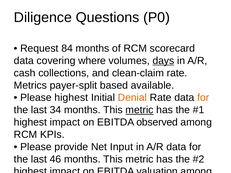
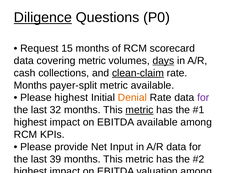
Diligence underline: none -> present (43, 18)
84: 84 -> 15 (67, 48)
covering where: where -> metric (92, 61)
clean-claim underline: none -> present (138, 73)
Metrics: Metrics -> Months (30, 85)
payer-split based: based -> metric (114, 85)
for colour: orange -> purple (203, 98)
34: 34 -> 32 (55, 110)
EBITDA observed: observed -> available (157, 122)
46: 46 -> 39 (55, 159)
